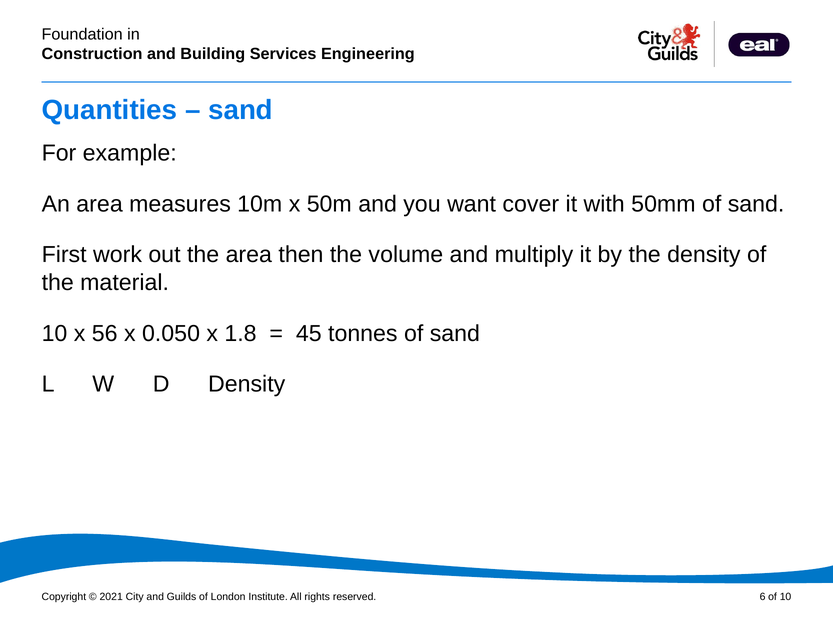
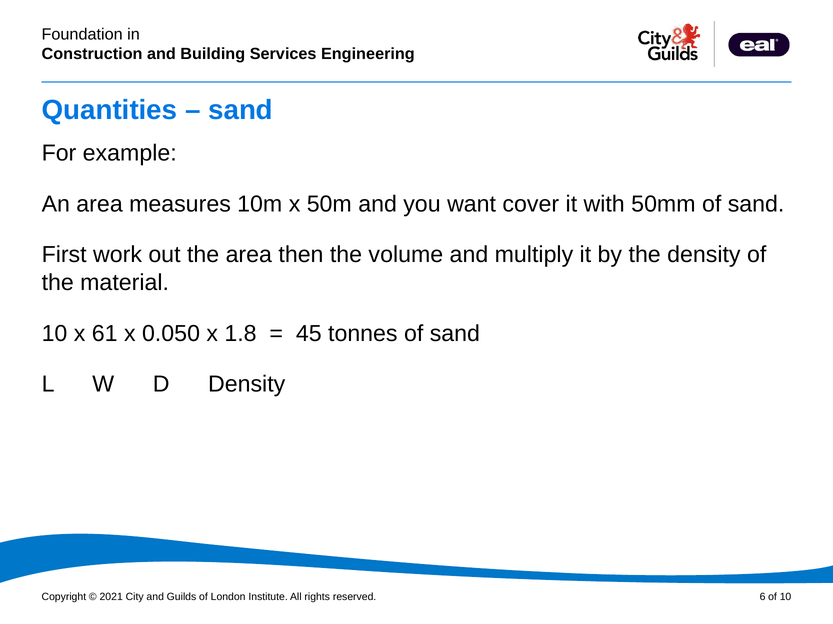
56: 56 -> 61 (105, 334)
